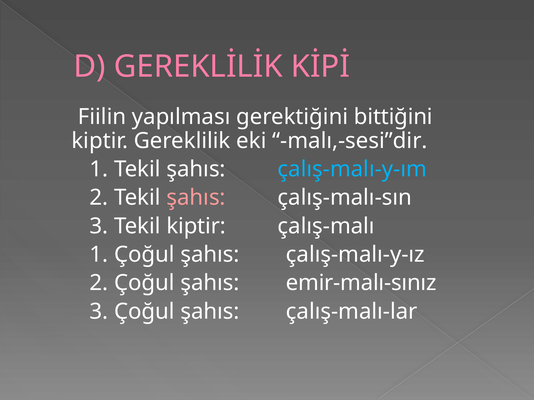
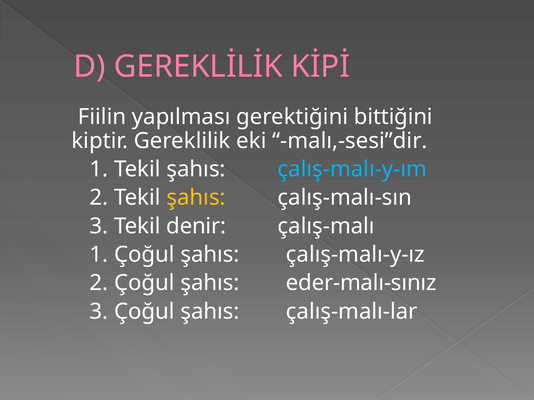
şahıs colour: pink -> yellow (196, 198)
Tekil kiptir: kiptir -> denir (196, 226)
emir-malı-sınız: emir-malı-sınız -> eder-malı-sınız (361, 283)
